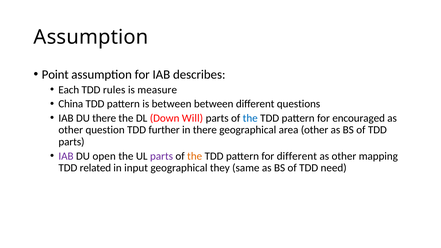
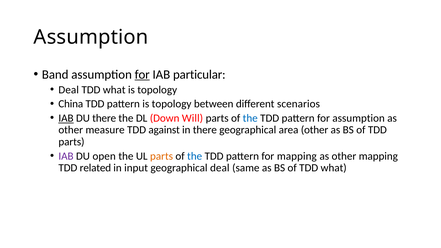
Point: Point -> Band (55, 75)
for underline: none -> present (142, 75)
describes: describes -> particular (199, 75)
Each: Each -> Deal (69, 90)
rules: rules -> what (114, 90)
measure: measure -> topology (157, 90)
pattern is between: between -> topology (172, 104)
questions: questions -> scenarios (298, 104)
IAB underline: none -> present (66, 118)
for encouraged: encouraged -> assumption (359, 118)
question: question -> measure (105, 130)
further: further -> against (164, 130)
parts colour: purple -> orange (162, 156)
the colour: orange -> blue (195, 156)
for different: different -> mapping (297, 156)
geographical they: they -> deal (220, 168)
of TDD need: need -> what (334, 168)
